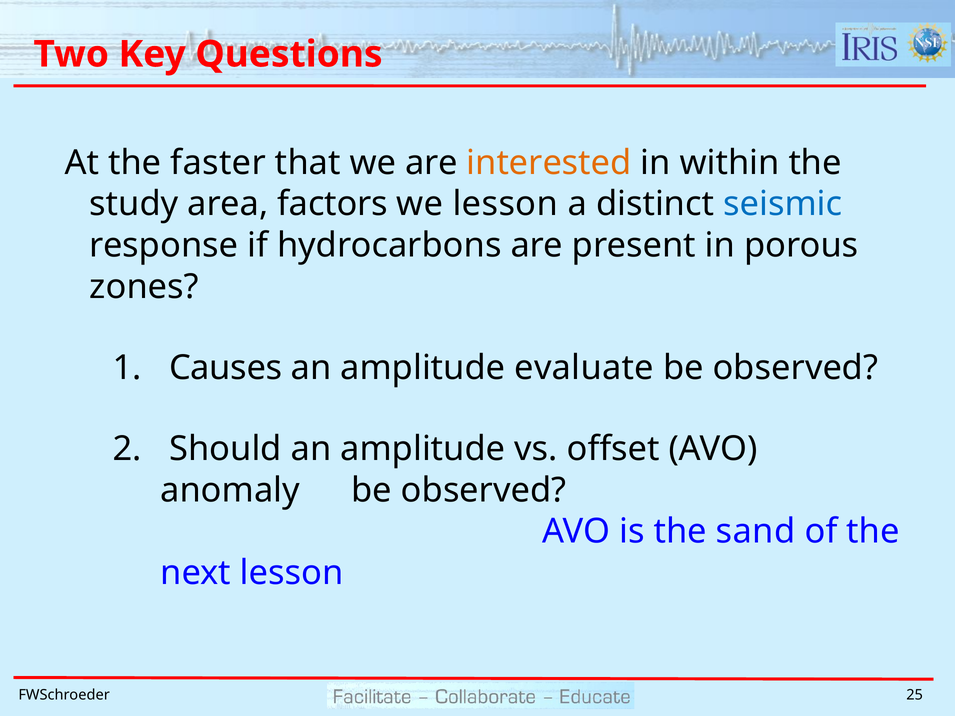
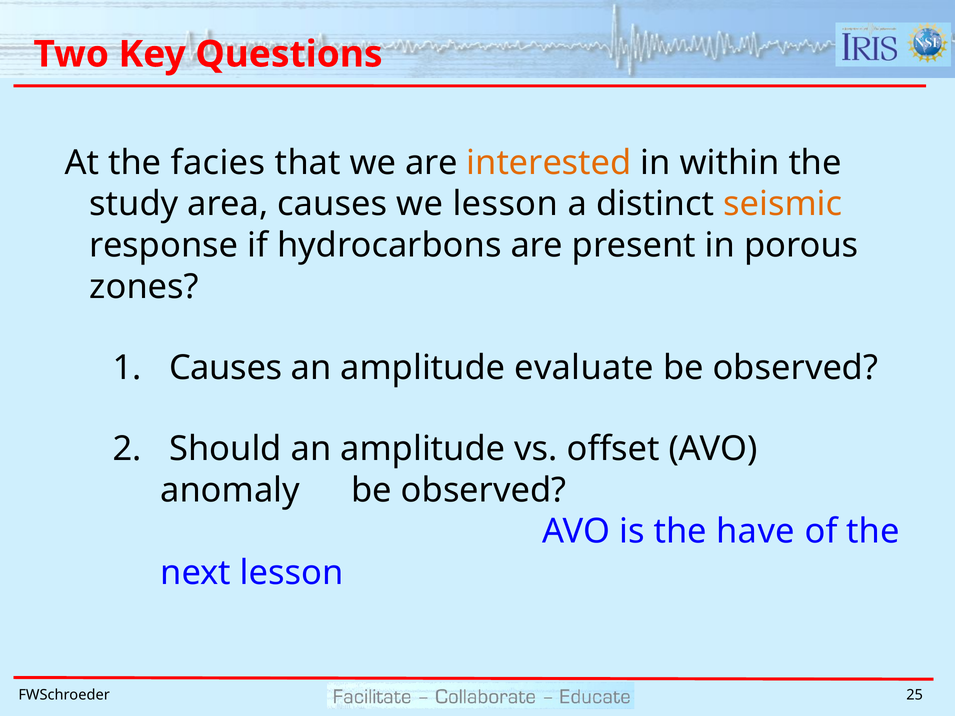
faster: faster -> facies (218, 163)
area factors: factors -> causes (332, 204)
seismic colour: blue -> orange (783, 204)
sand: sand -> have (756, 532)
